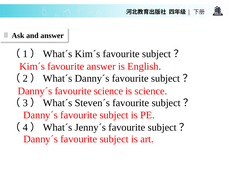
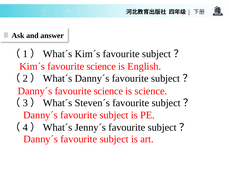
Kim´s favourite answer: answer -> science (101, 66)
